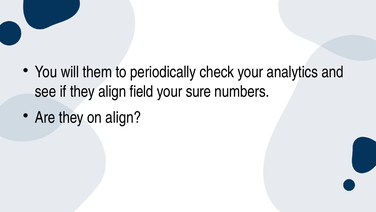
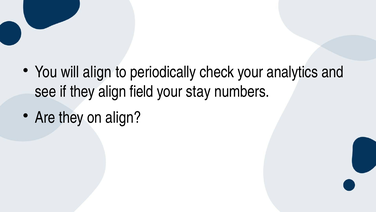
will them: them -> align (97, 72)
sure: sure -> stay (198, 91)
